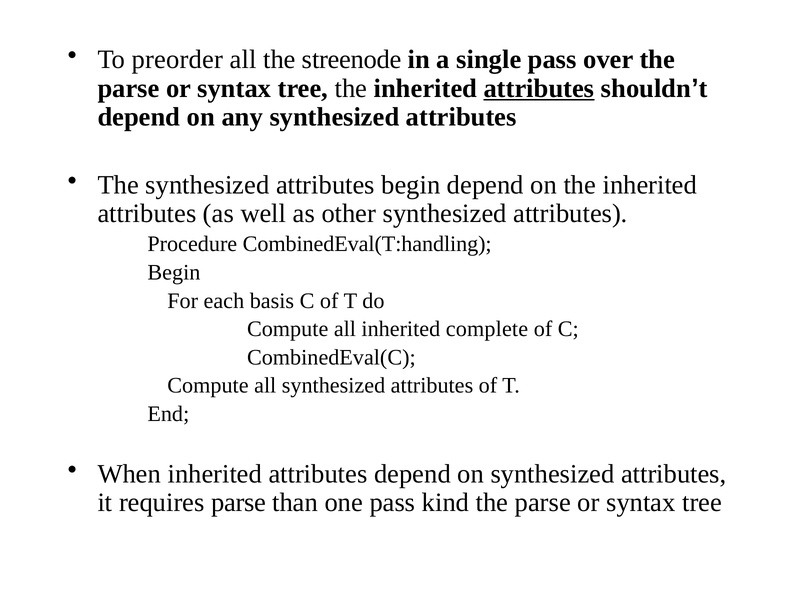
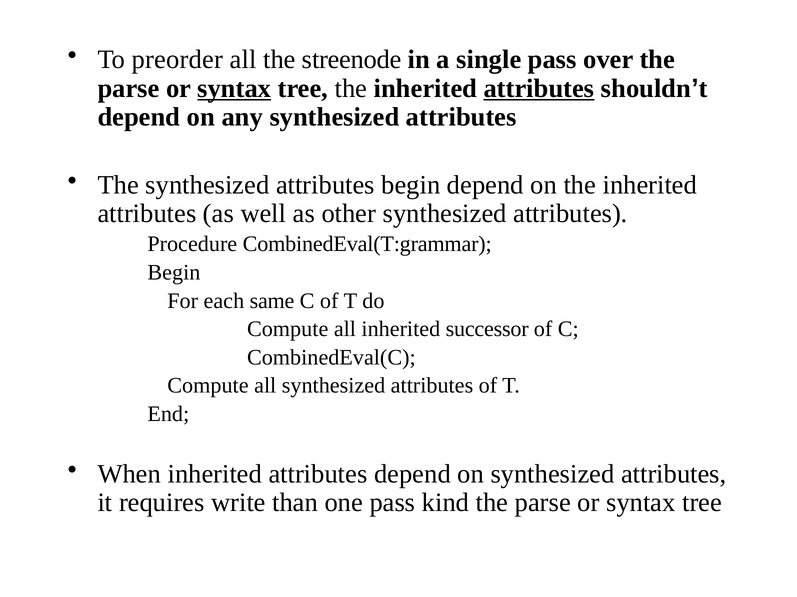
syntax underline: none -> present (234, 88)
CombinedEval(T:handling: CombinedEval(T:handling -> CombinedEval(T:grammar (367, 244)
basis: basis -> same (272, 301)
complete: complete -> successor (487, 329)
requires parse: parse -> write (238, 503)
